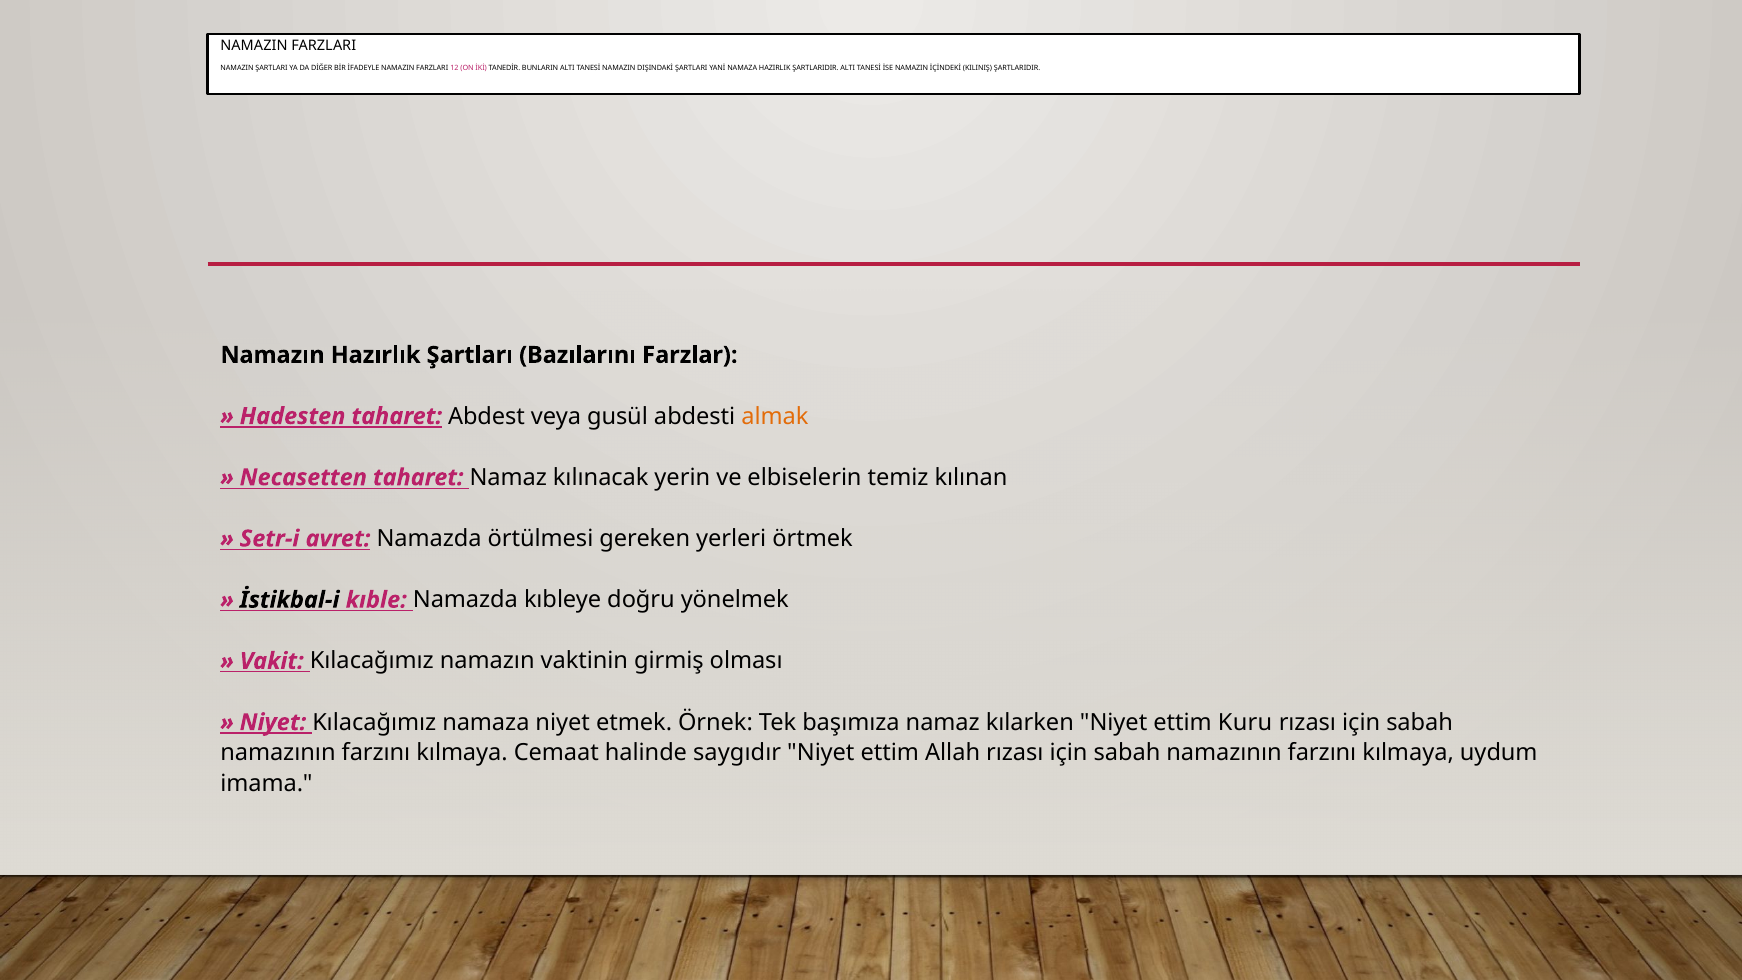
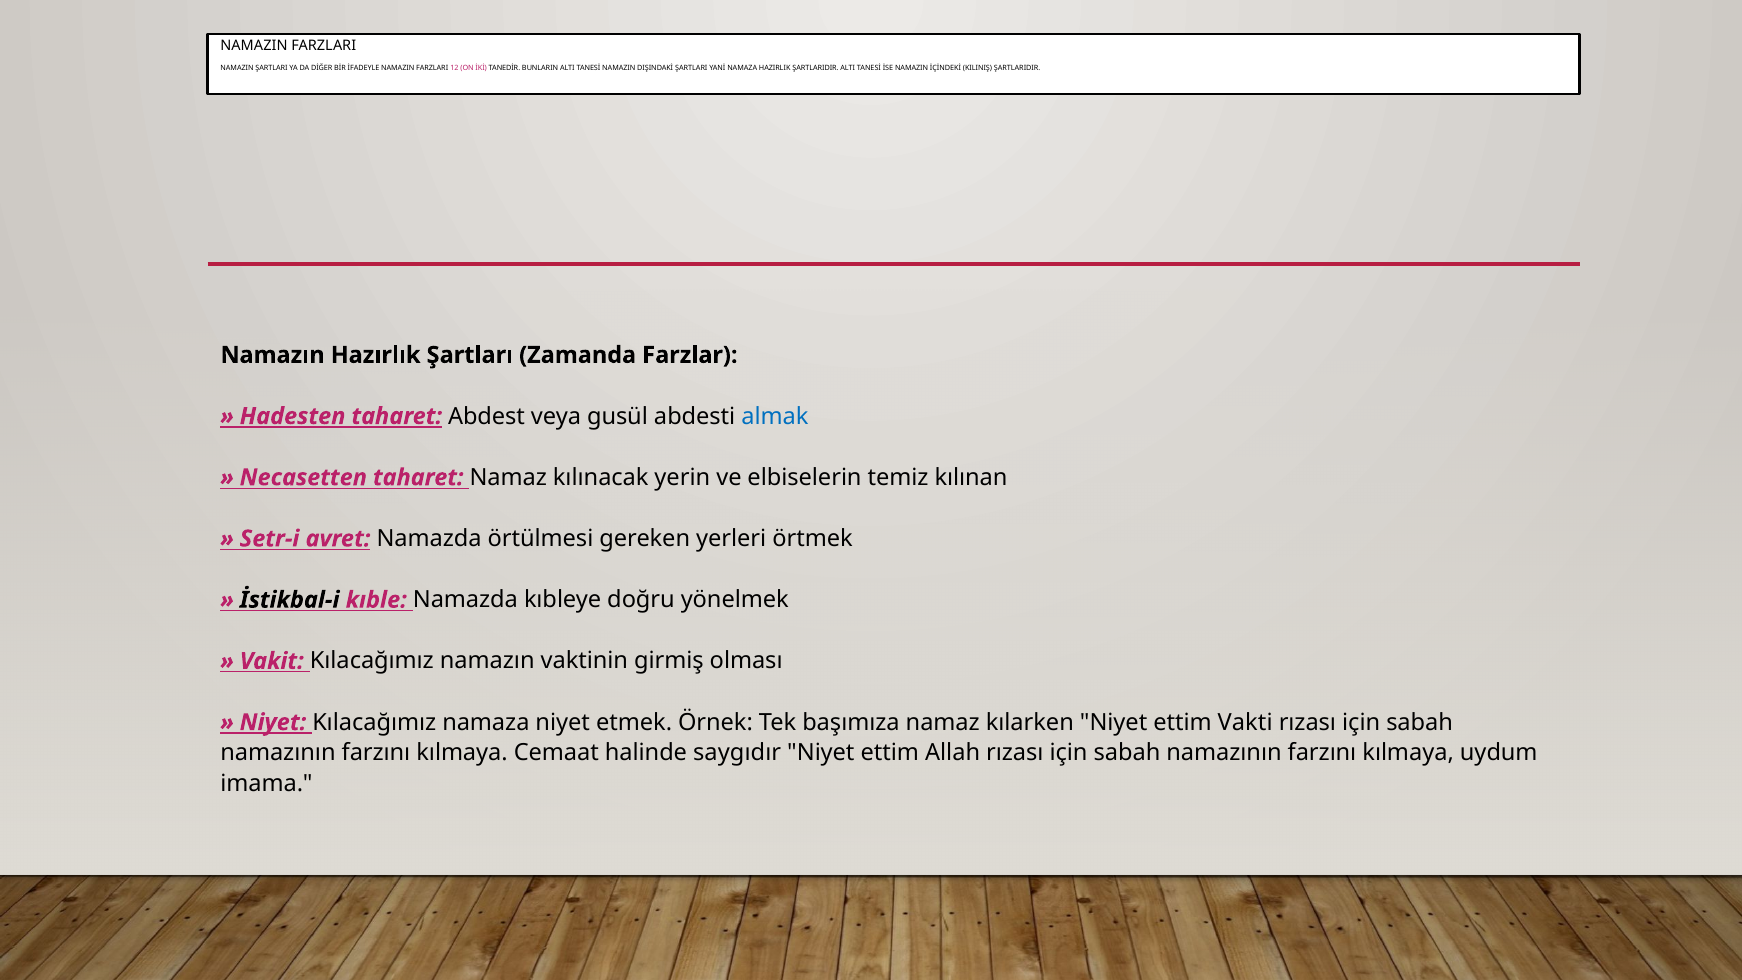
Bazılarını: Bazılarını -> Zamanda (578, 355)
almak colour: orange -> blue (775, 416)
Kuru: Kuru -> Vakti (1245, 722)
